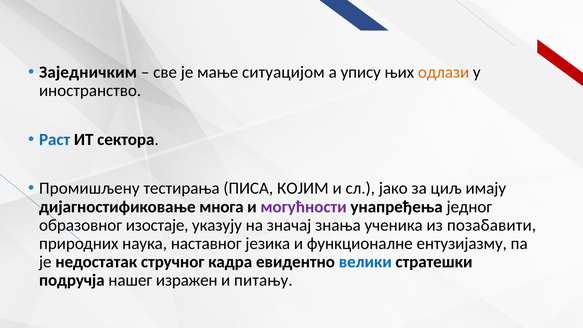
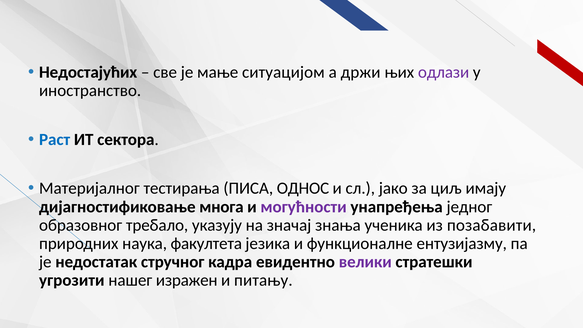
Заједничким: Заједничким -> Недостајућих (88, 72)
упису: упису -> држи (361, 72)
одлази colour: orange -> purple (444, 72)
Промишљену: Промишљену -> Материјалног (89, 188)
КОЈИМ: КОЈИМ -> ОДНОС (303, 188)
изостаје: изостаје -> требало (157, 225)
наставног: наставног -> факултета (206, 243)
велики colour: blue -> purple (365, 262)
подручја: подручја -> угрозити (72, 280)
